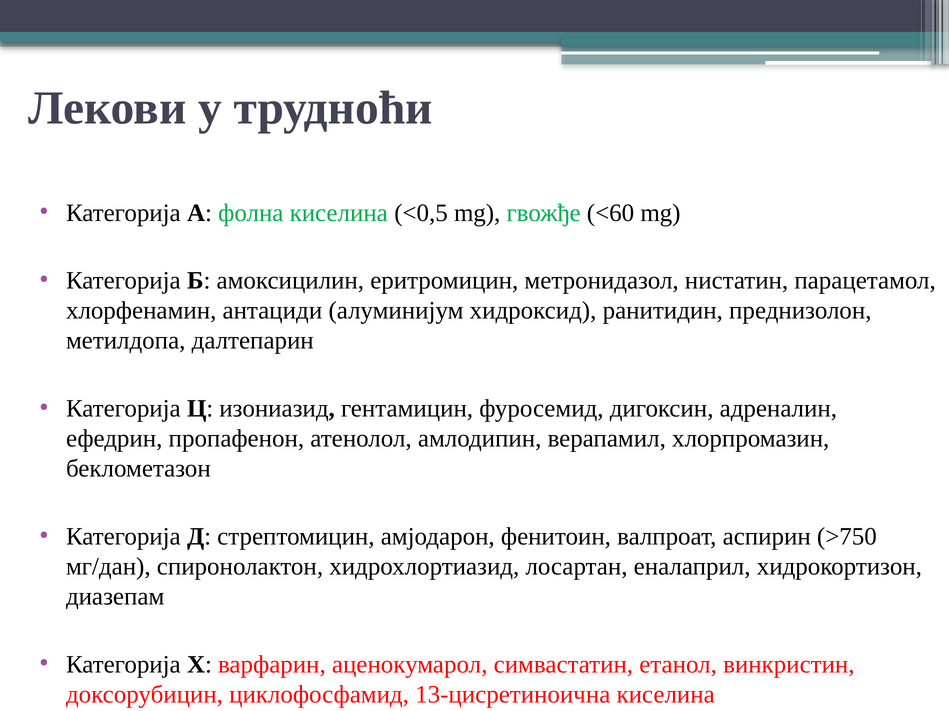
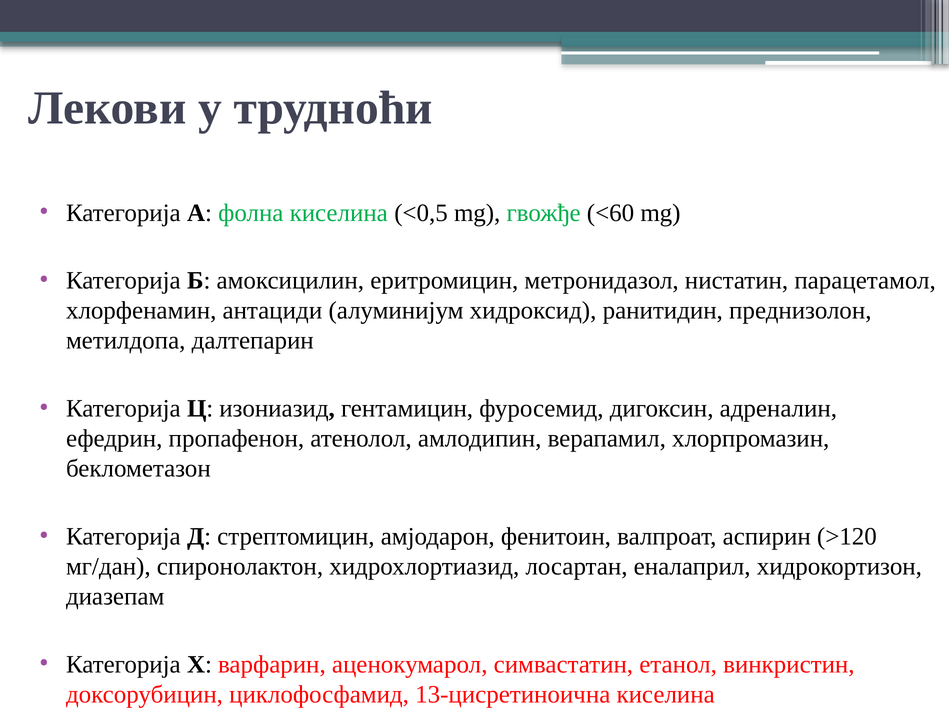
>750: >750 -> >120 (847, 537)
